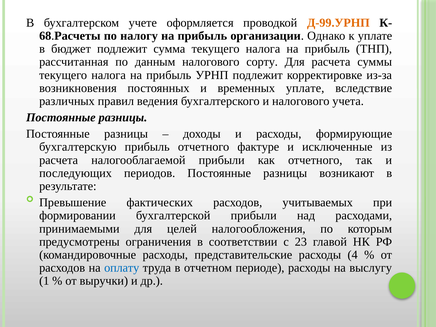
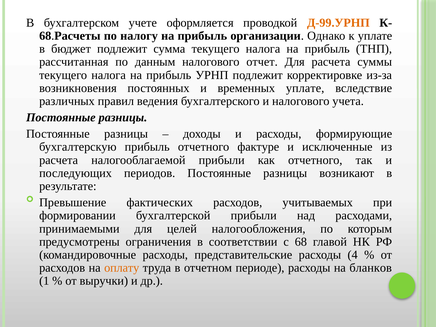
сорту: сорту -> отчет (262, 62)
23: 23 -> 68 (301, 242)
оплату colour: blue -> orange (122, 268)
выслугу: выслугу -> бланков (371, 268)
